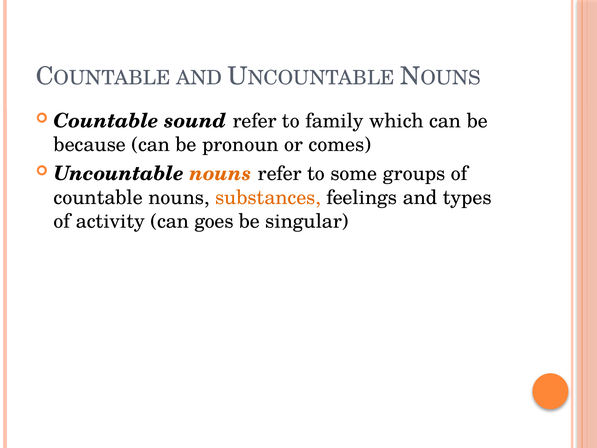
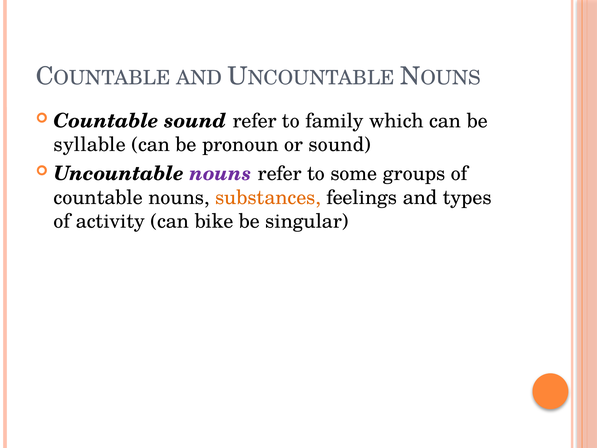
because: because -> syllable (90, 145)
or comes: comes -> sound (340, 145)
nouns colour: orange -> purple (220, 173)
goes: goes -> bike (214, 221)
